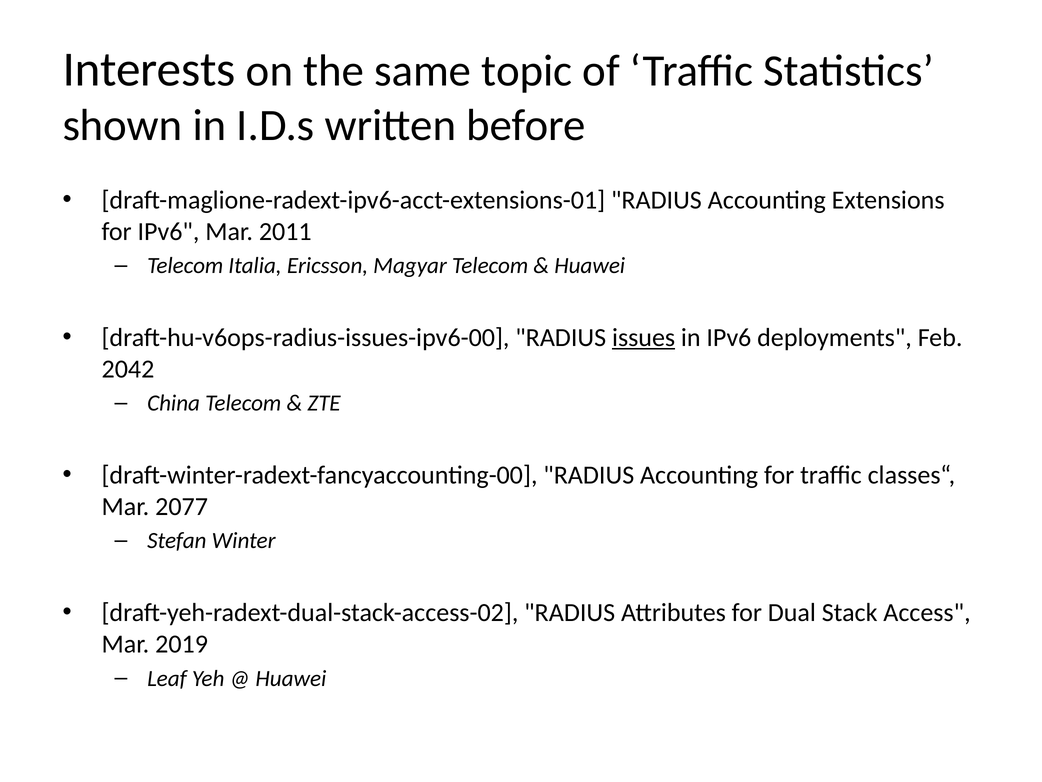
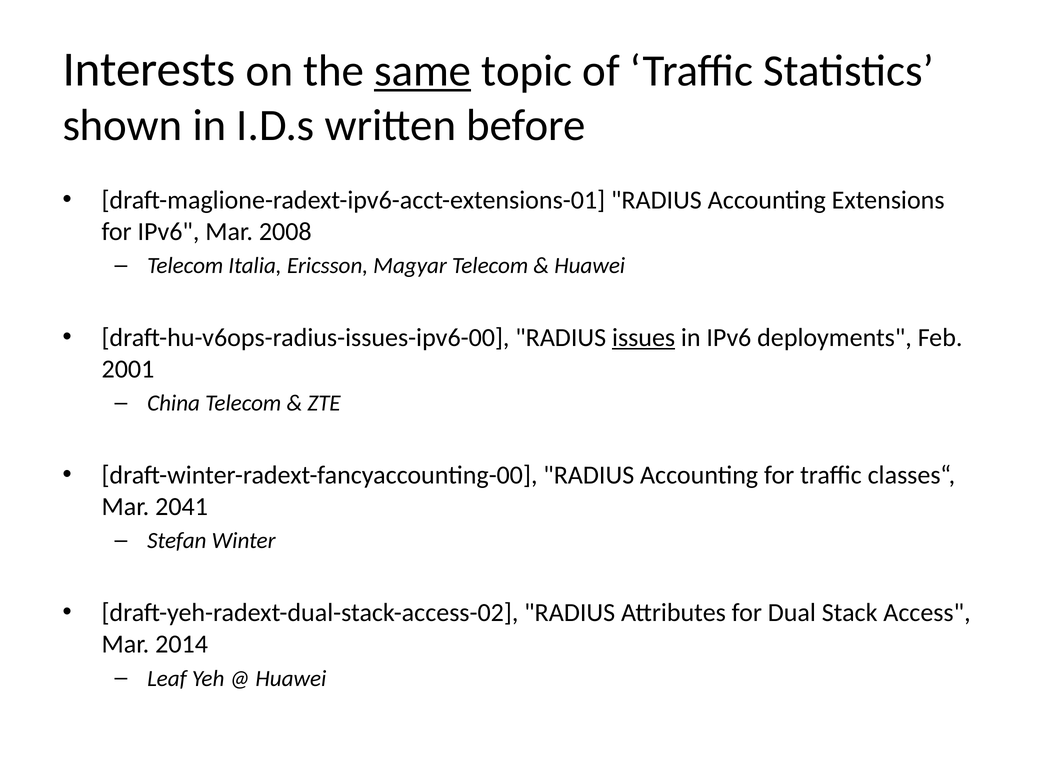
same underline: none -> present (423, 71)
2011: 2011 -> 2008 (285, 231)
2042: 2042 -> 2001 (128, 369)
2077: 2077 -> 2041 (182, 506)
2019: 2019 -> 2014 (182, 644)
